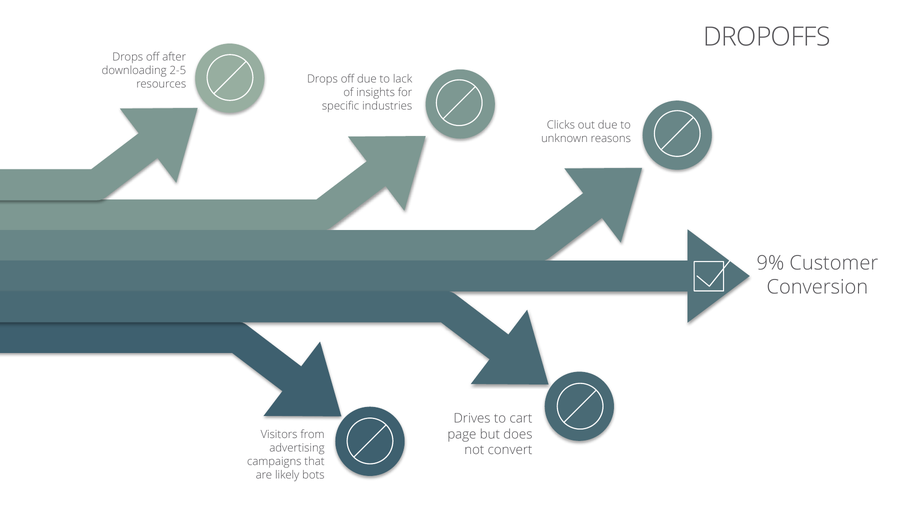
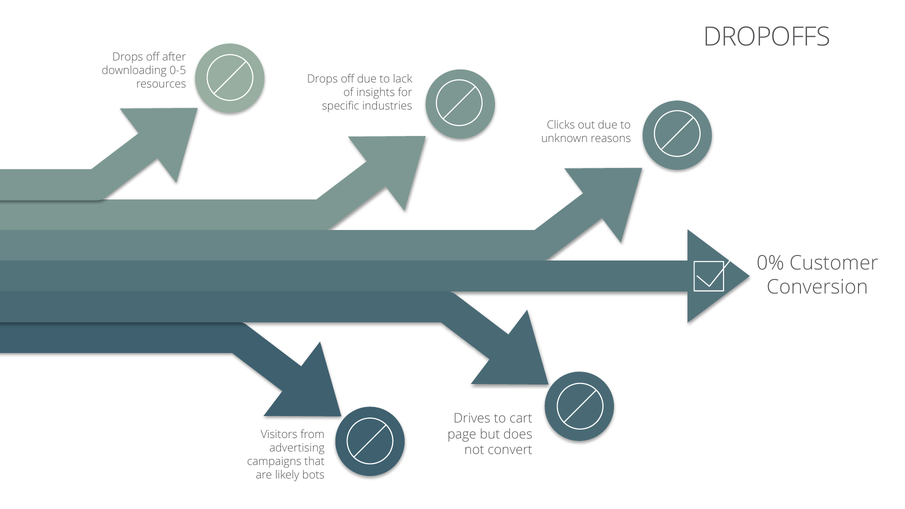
2-5: 2-5 -> 0-5 (178, 71)
9%: 9% -> 0% (770, 263)
